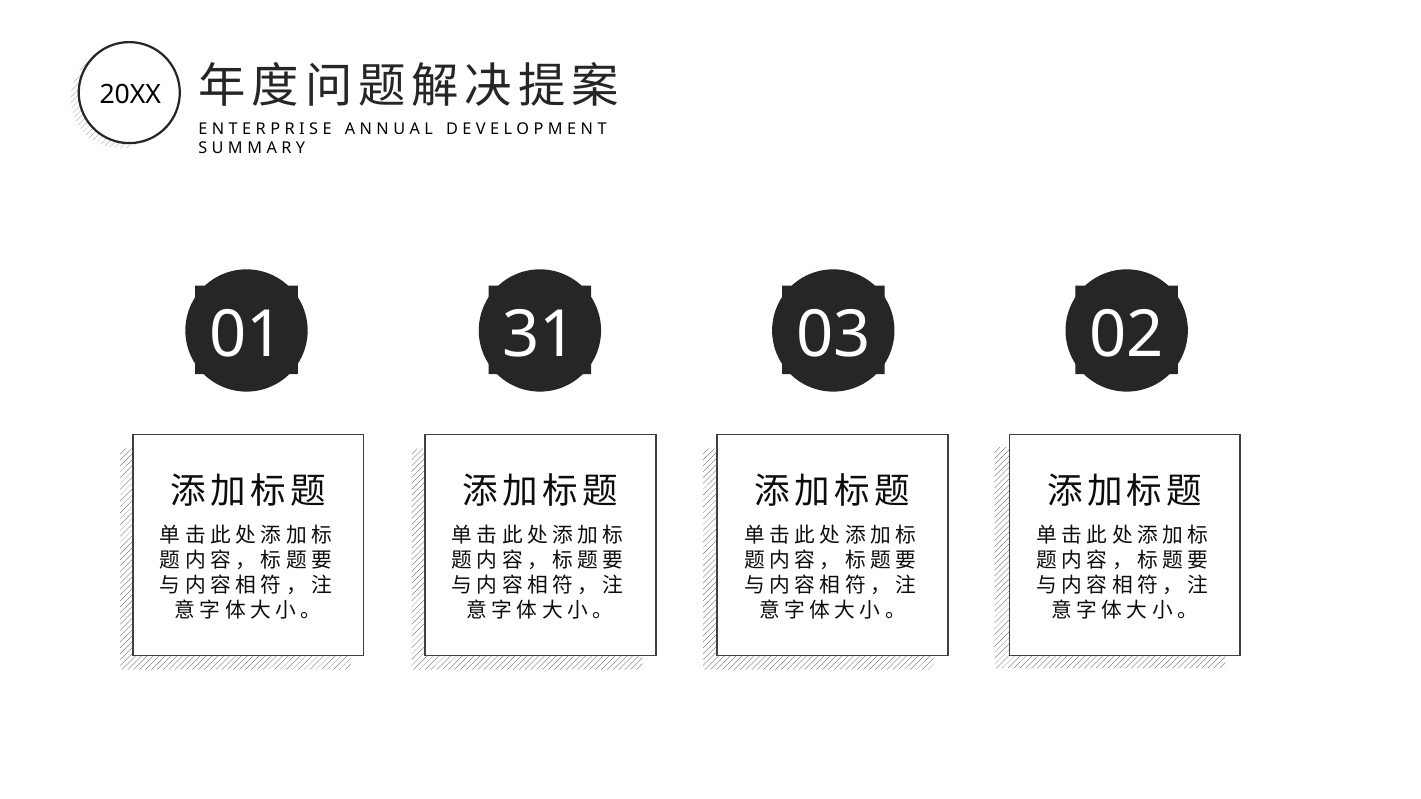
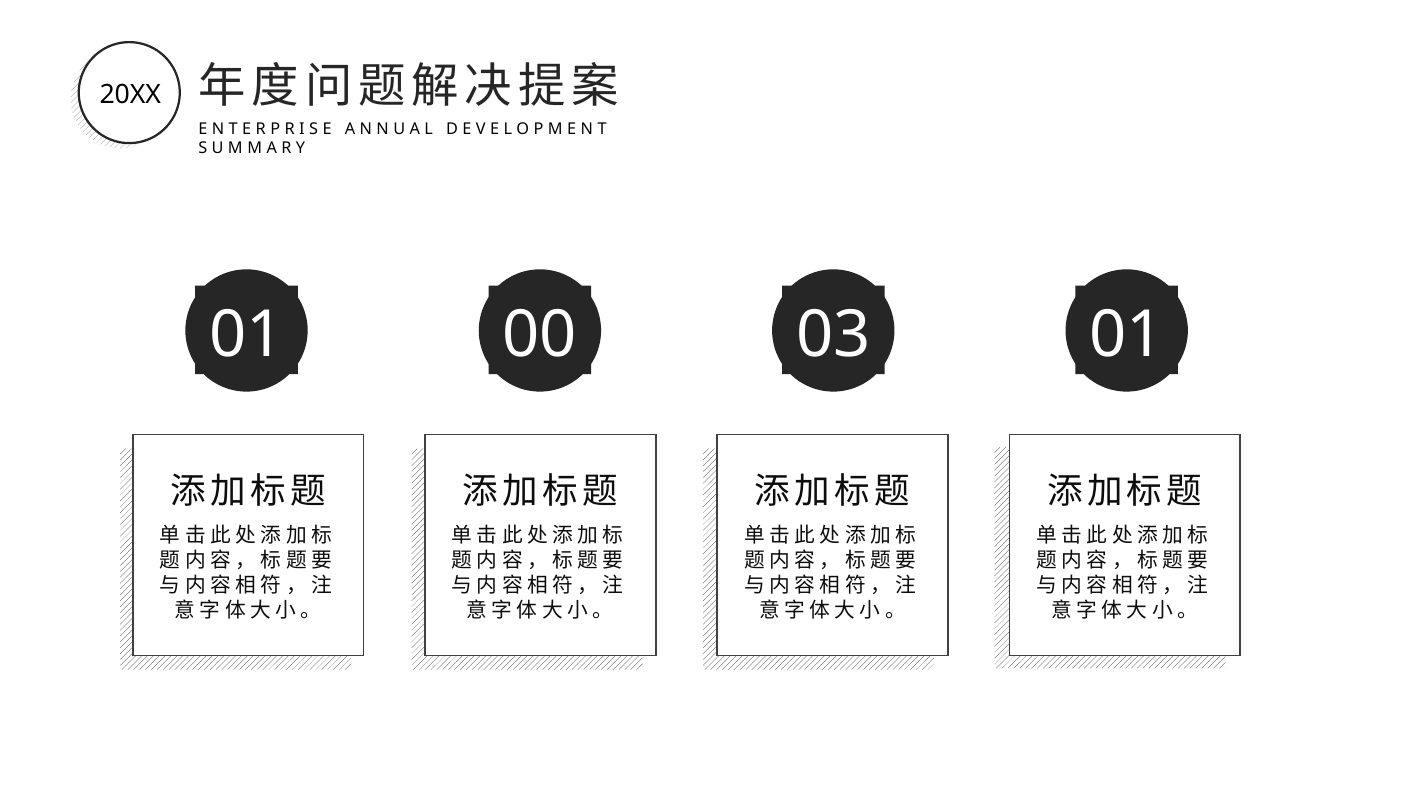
31: 31 -> 00 (540, 335)
03 02: 02 -> 01 (1127, 335)
